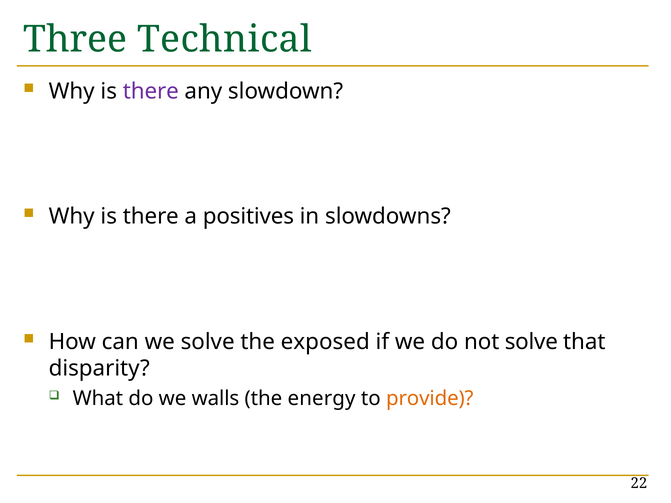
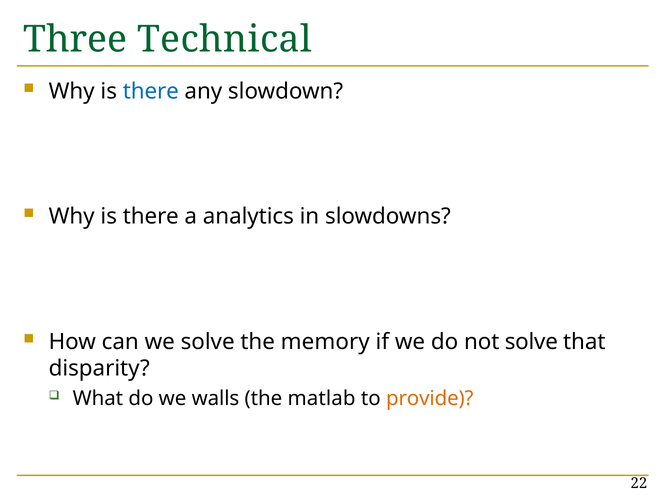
there colour: purple -> blue (151, 91)
positives: positives -> analytics (248, 217)
exposed: exposed -> memory (325, 342)
energy: energy -> matlab (322, 398)
